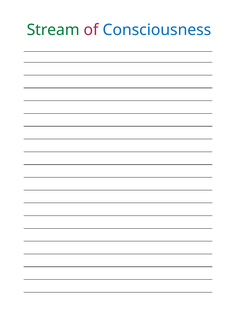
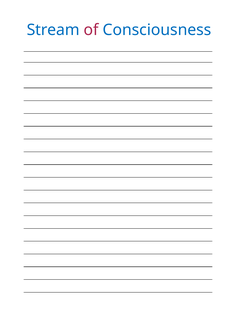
Stream colour: green -> blue (53, 30)
